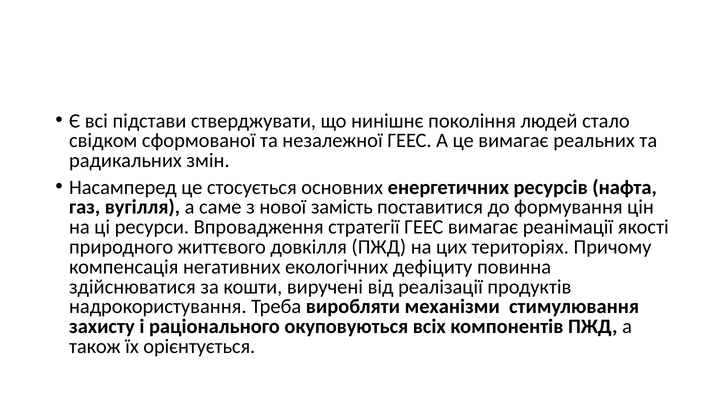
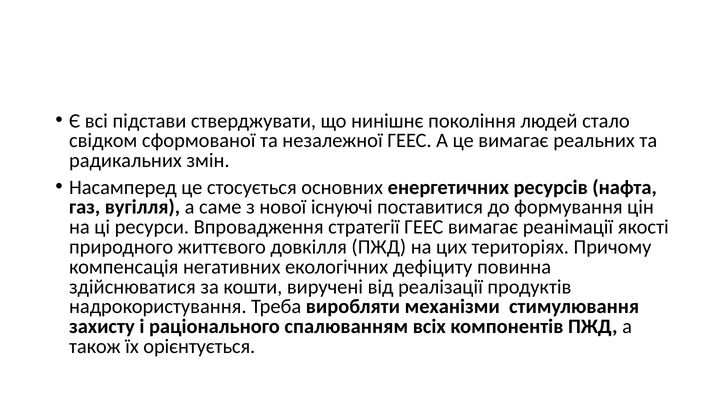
замість: замість -> існуючі (342, 207)
окуповуються: окуповуються -> спалюванням (346, 327)
